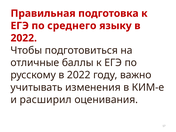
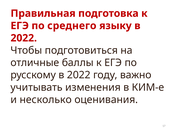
расширил: расширил -> несколько (46, 100)
